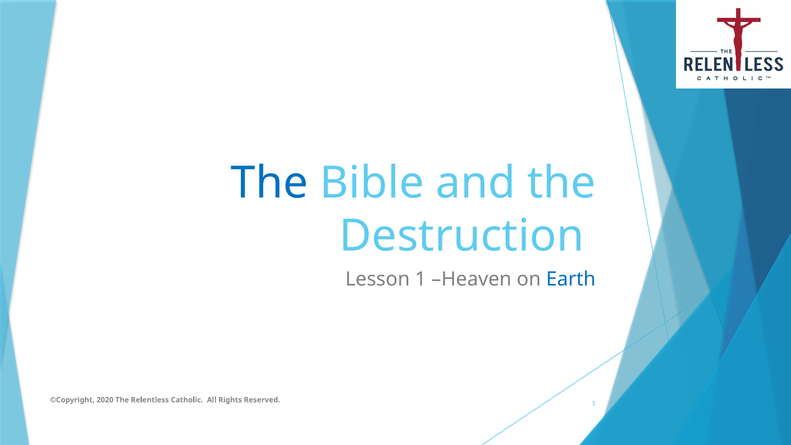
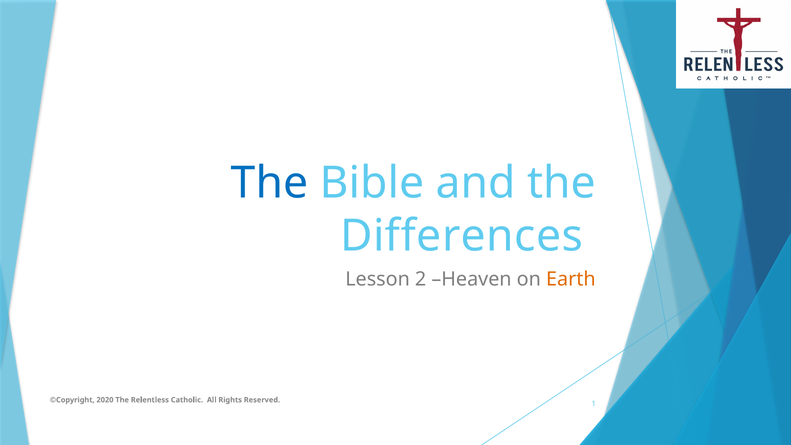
Destruction: Destruction -> Differences (462, 236)
Lesson 1: 1 -> 2 (421, 279)
Earth colour: blue -> orange (571, 279)
